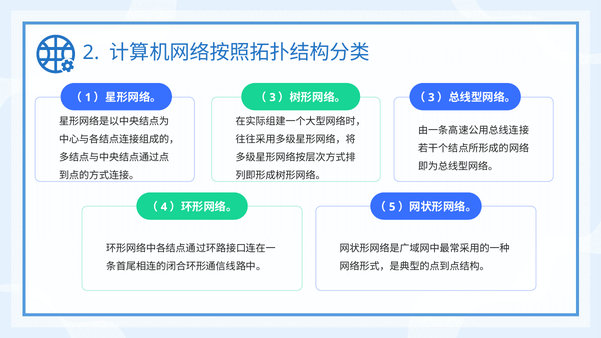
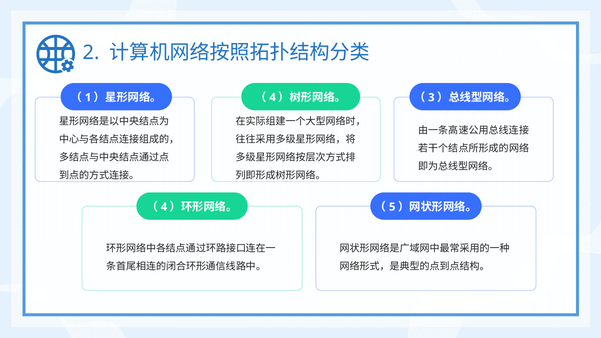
3: 3 -> 4 (273, 97)
